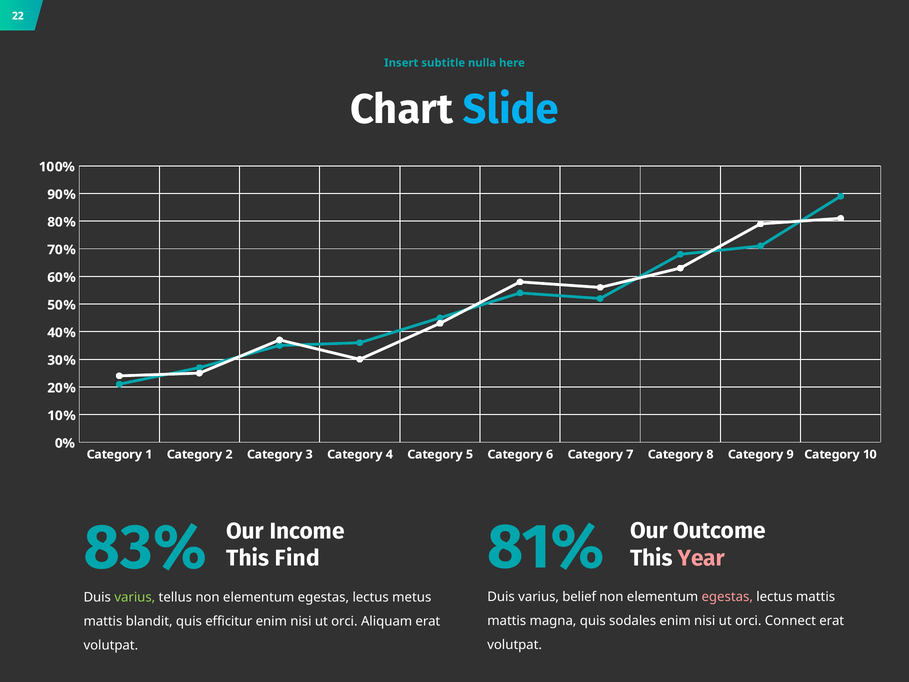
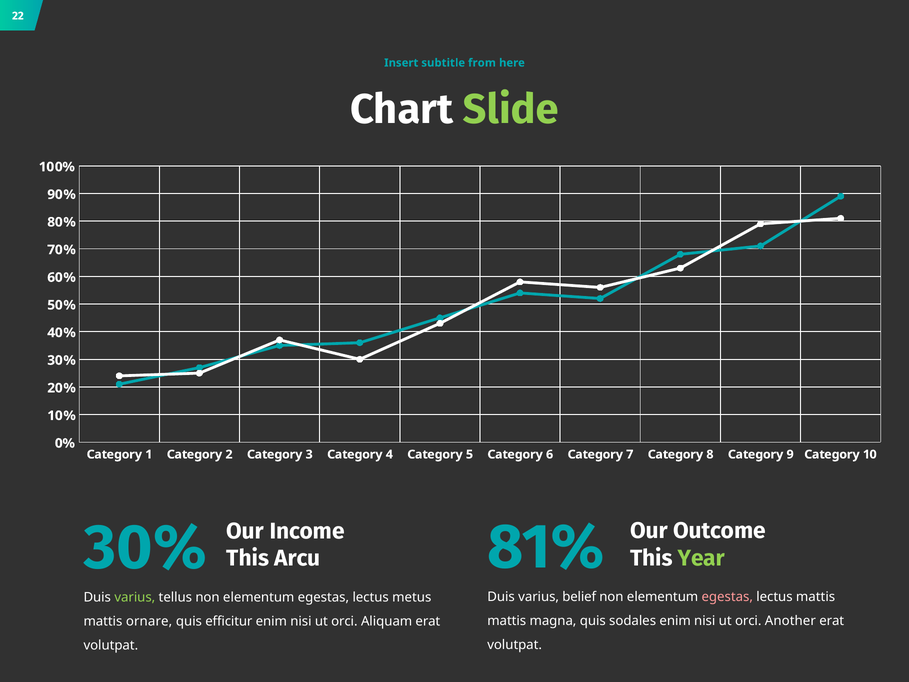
nulla: nulla -> from (482, 63)
Slide colour: light blue -> light green (511, 110)
83%: 83% -> 30% (145, 547)
Year colour: pink -> light green (701, 558)
Find: Find -> Arcu (297, 558)
Connect: Connect -> Another (790, 621)
blandit: blandit -> ornare (149, 621)
